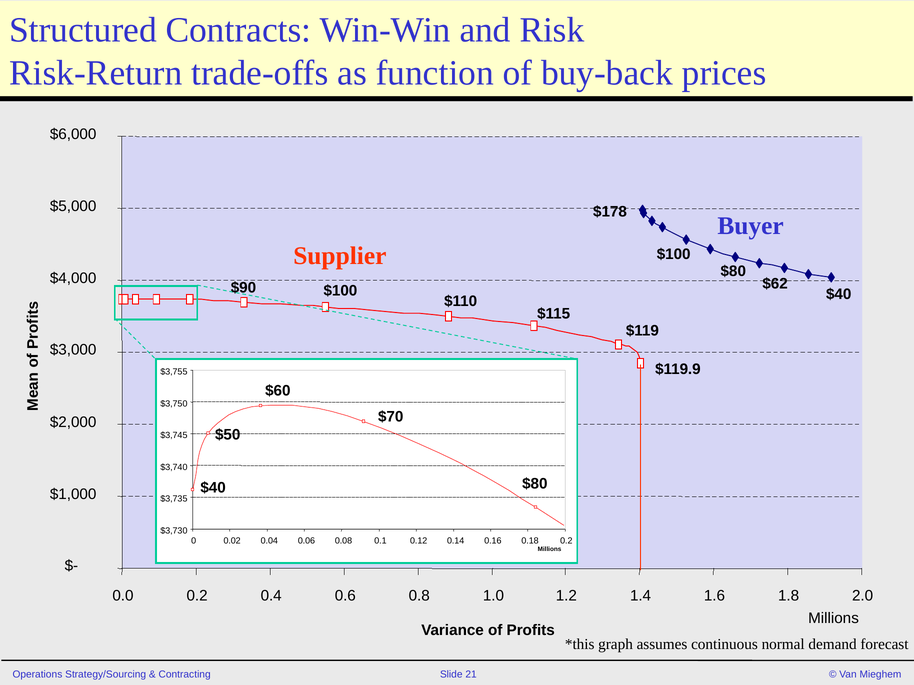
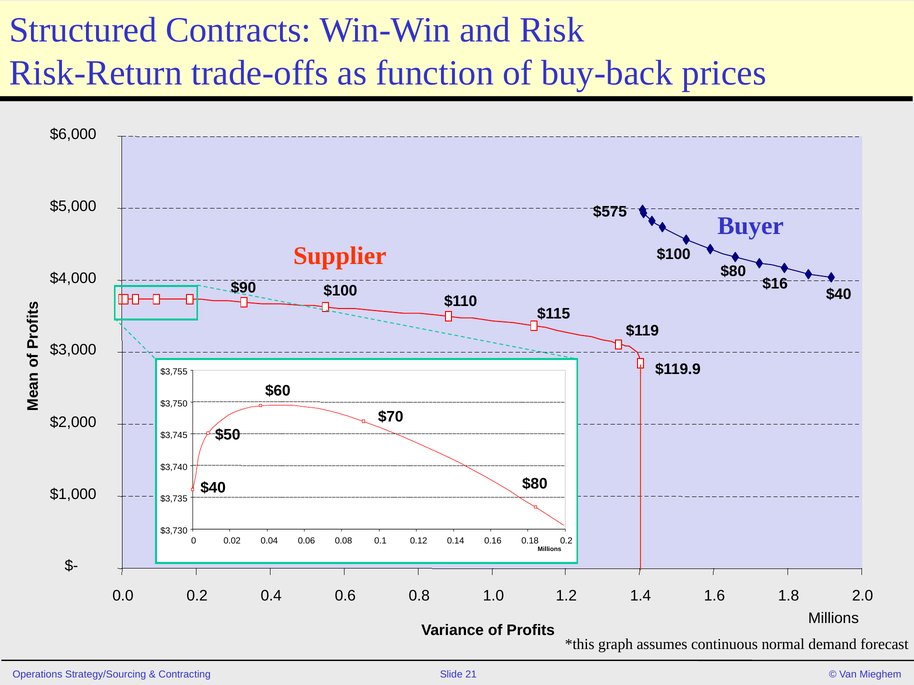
$178: $178 -> $575 (610, 212)
$62: $62 -> $16 (775, 284)
